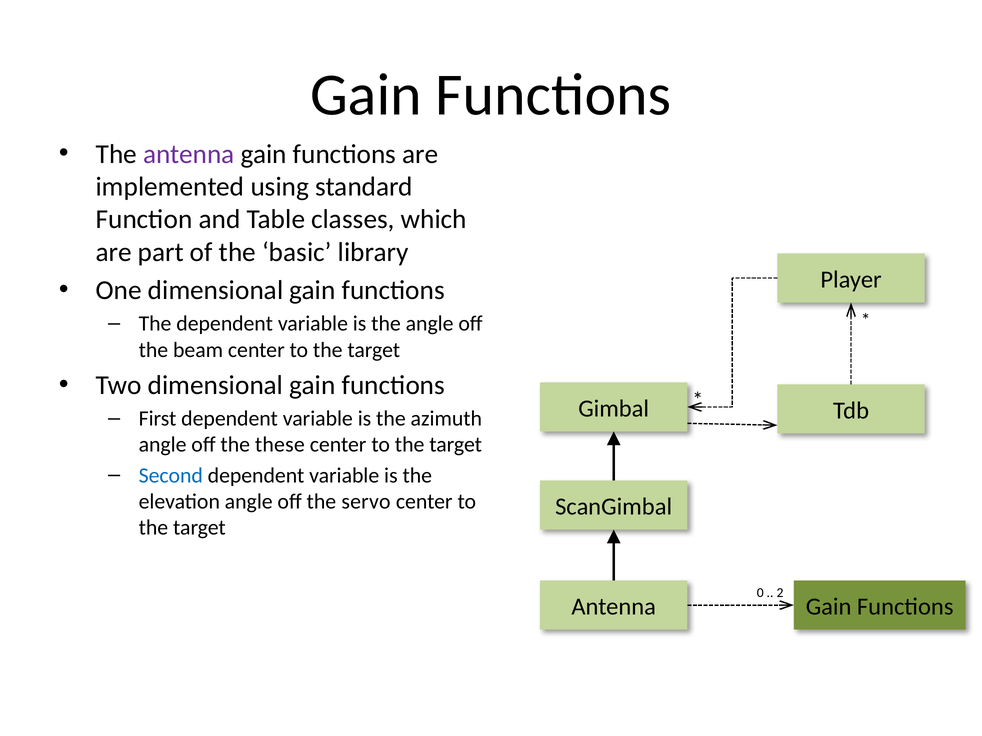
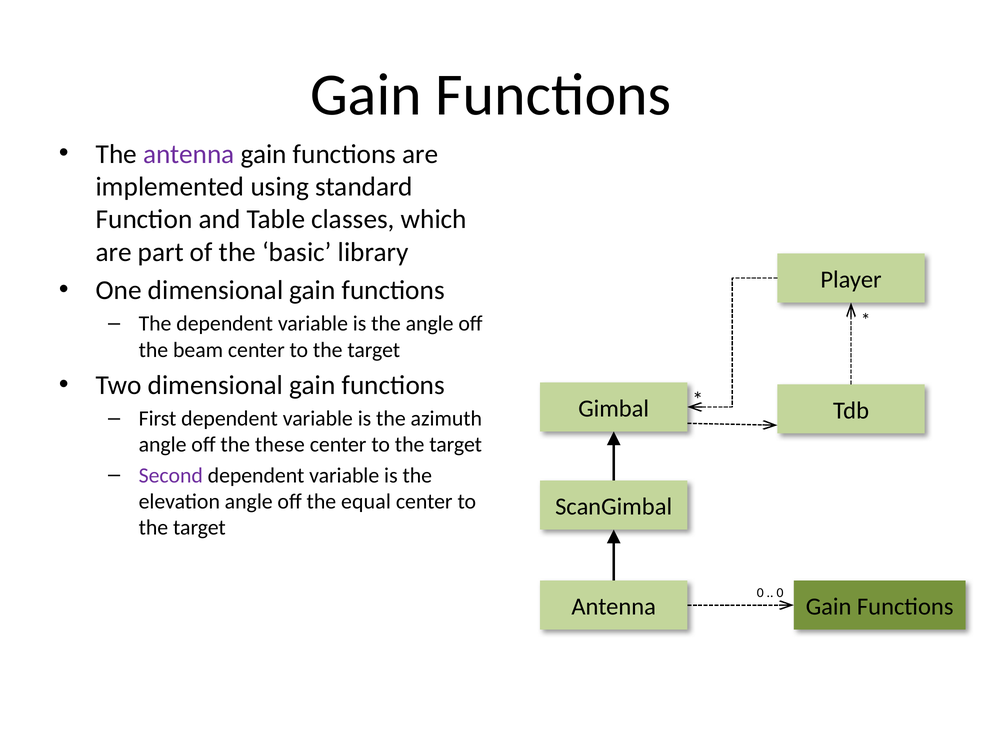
Second colour: blue -> purple (171, 476)
servo: servo -> equal (366, 502)
2: 2 -> 0 (780, 593)
